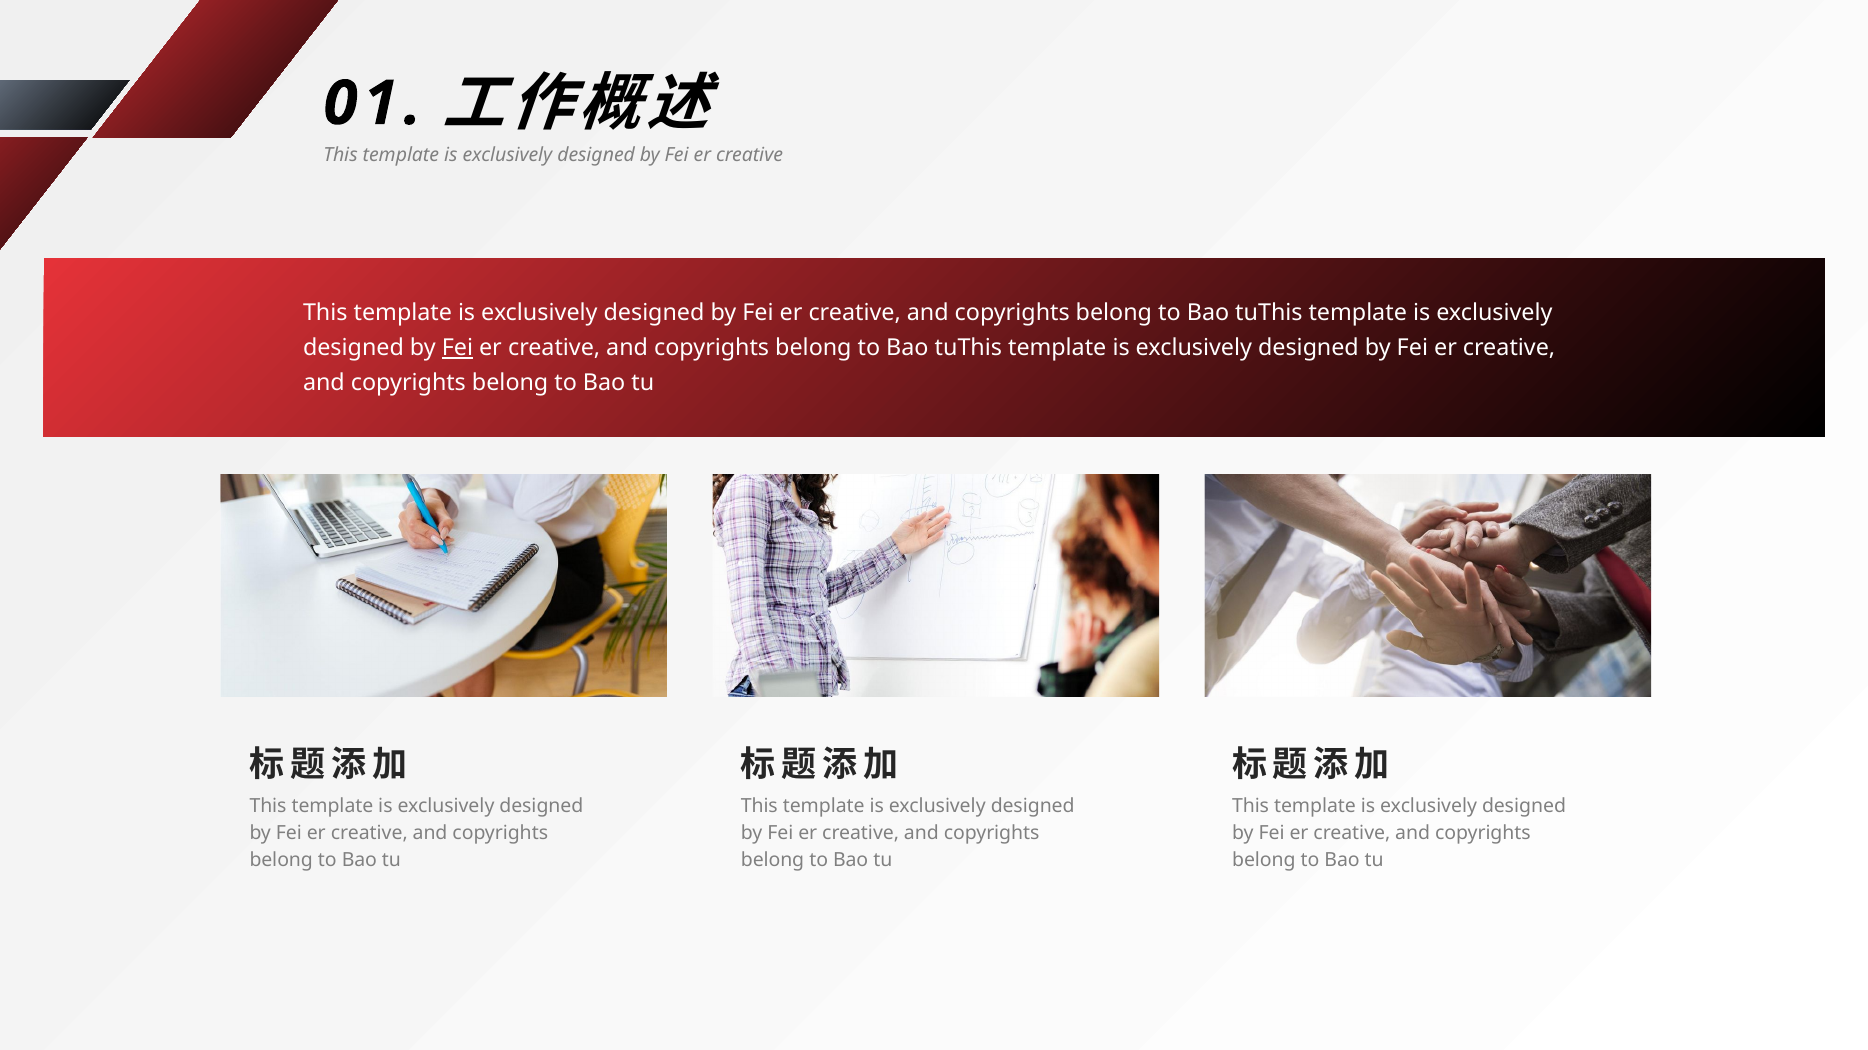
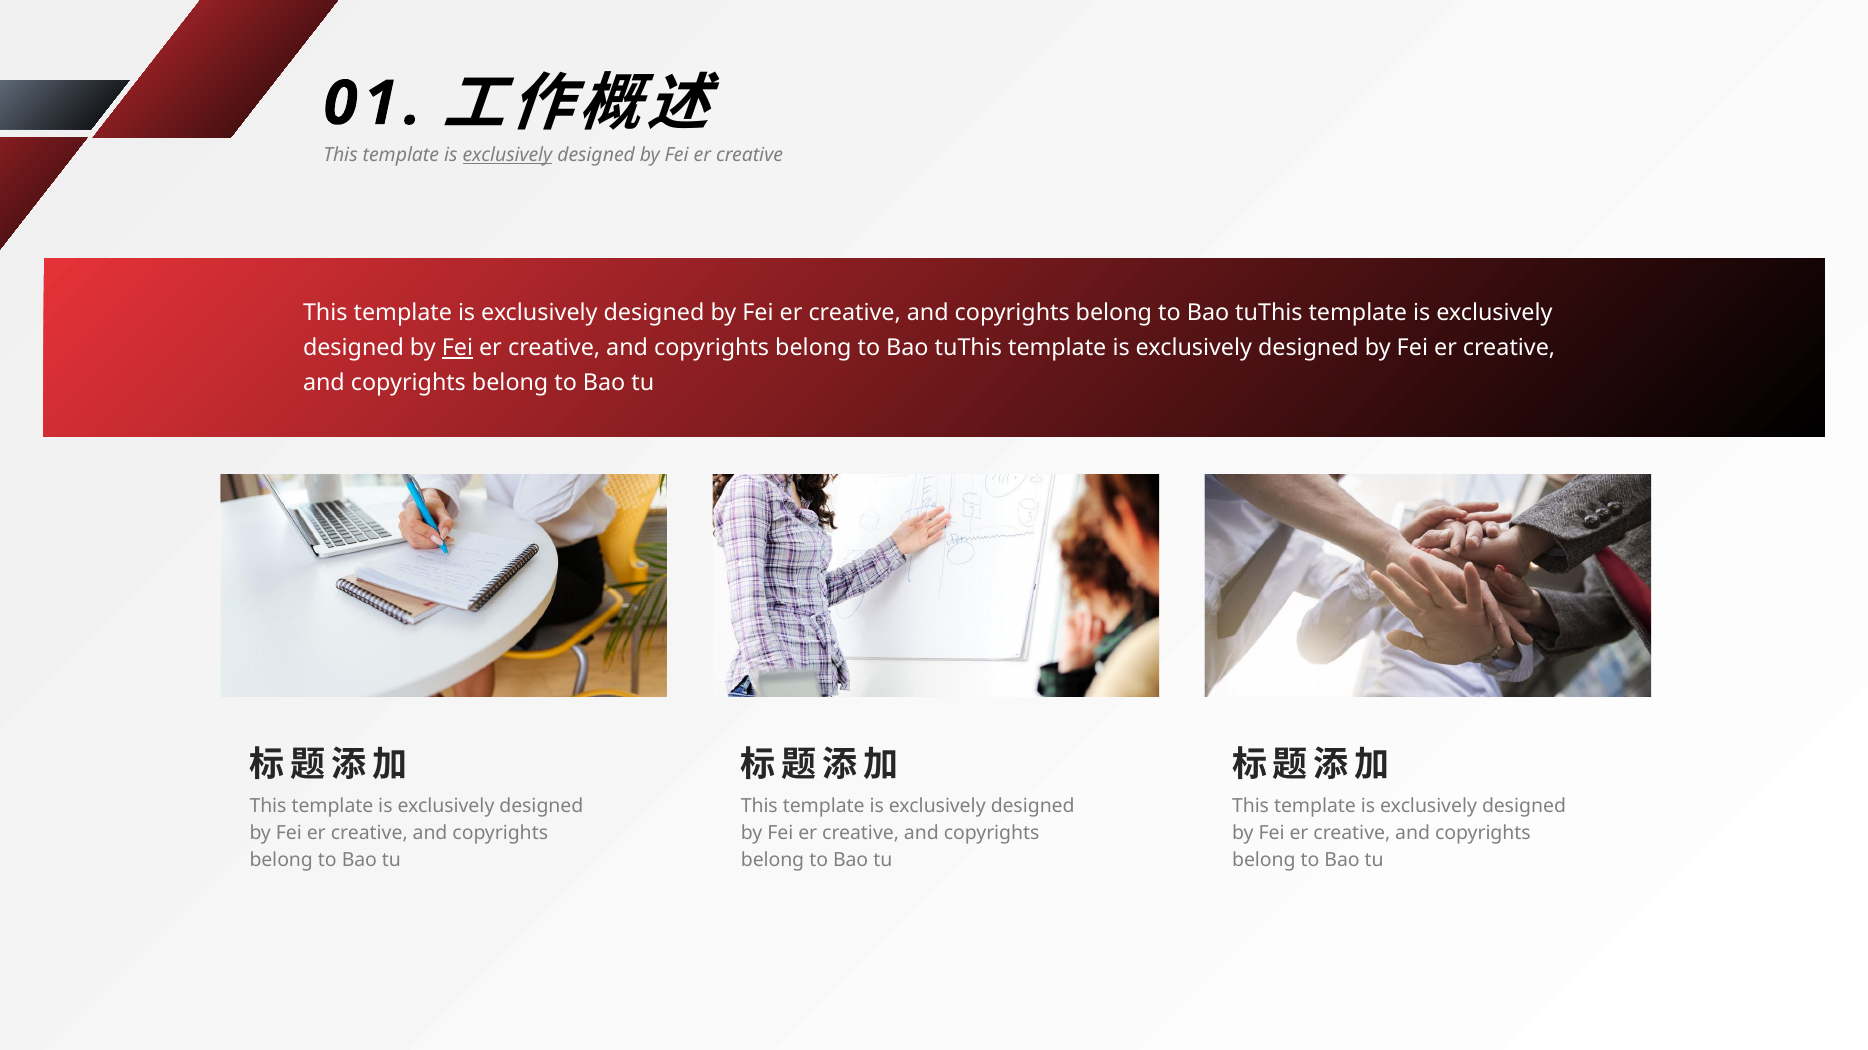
exclusively underline: none -> present (507, 155)
